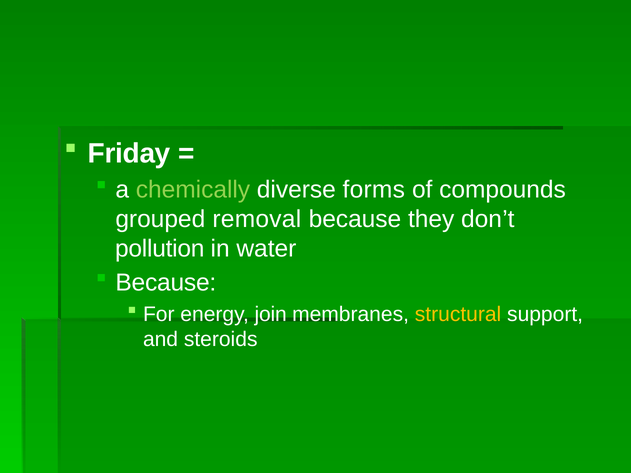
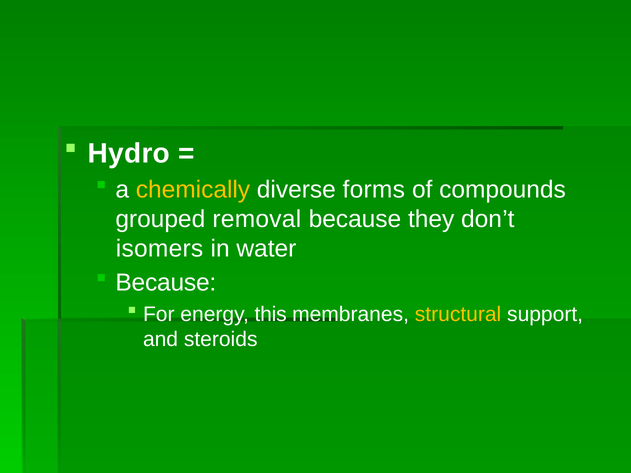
Friday: Friday -> Hydro (129, 153)
chemically colour: light green -> yellow (193, 190)
pollution: pollution -> isomers (160, 249)
join: join -> this (271, 314)
